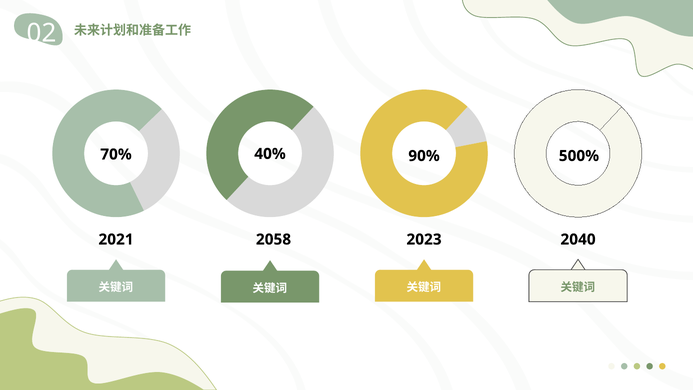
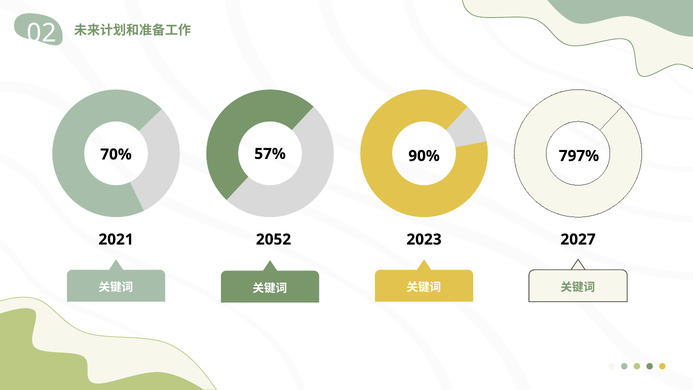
40%: 40% -> 57% (270, 154)
500%: 500% -> 797% (579, 156)
2058: 2058 -> 2052 (274, 239)
2040: 2040 -> 2027 (578, 239)
